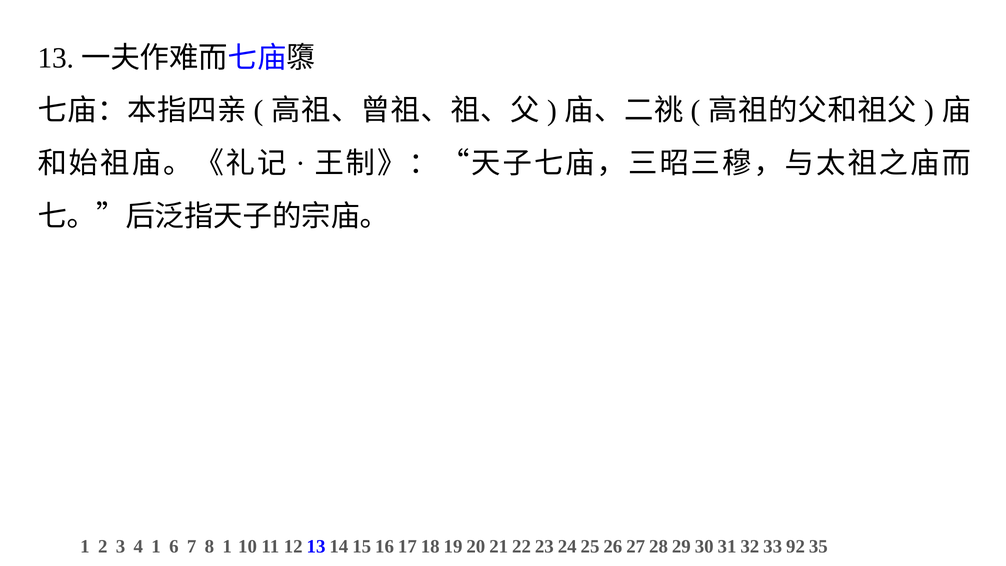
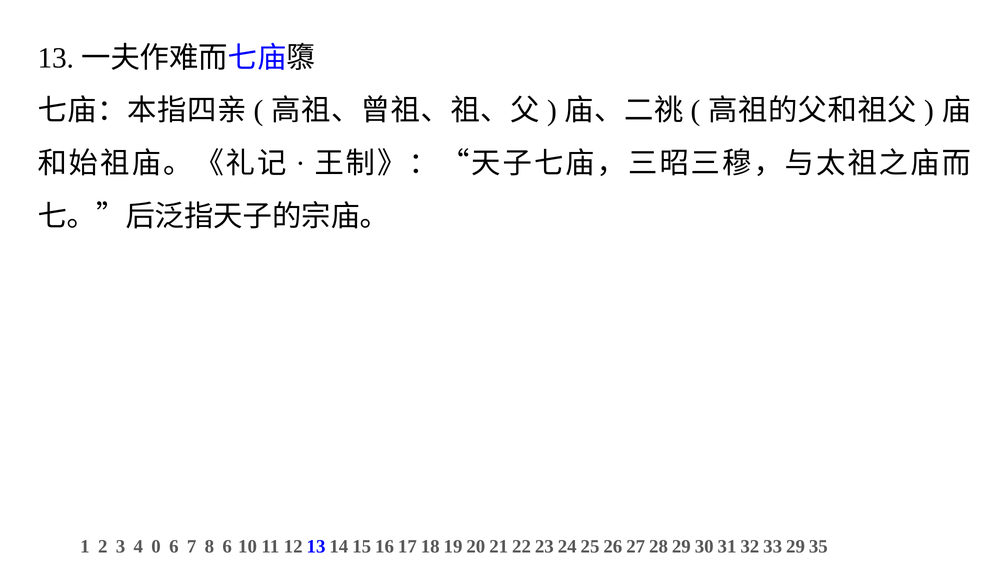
4 1: 1 -> 0 (156, 547)
8 1: 1 -> 6 (227, 547)
92: 92 -> 29 (796, 547)
